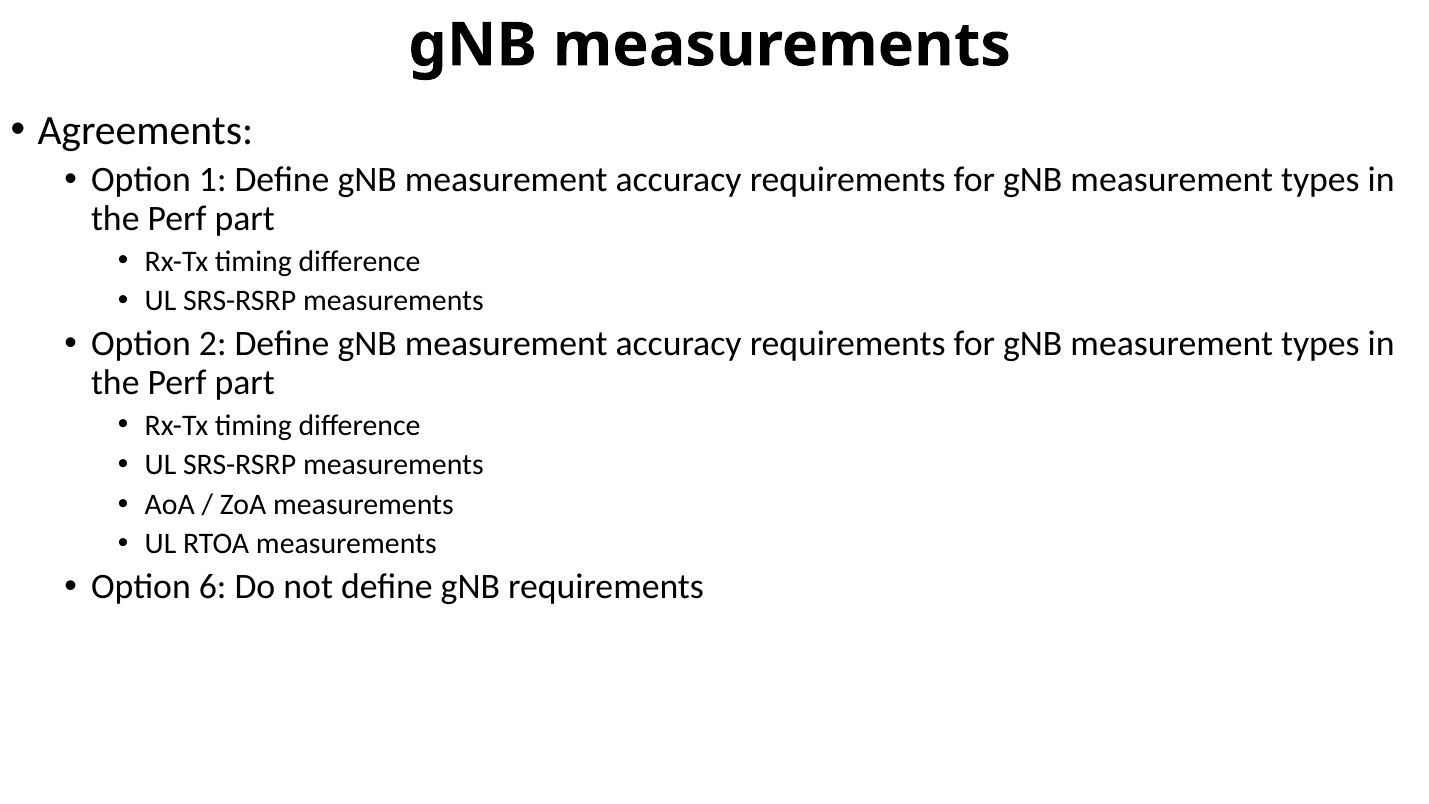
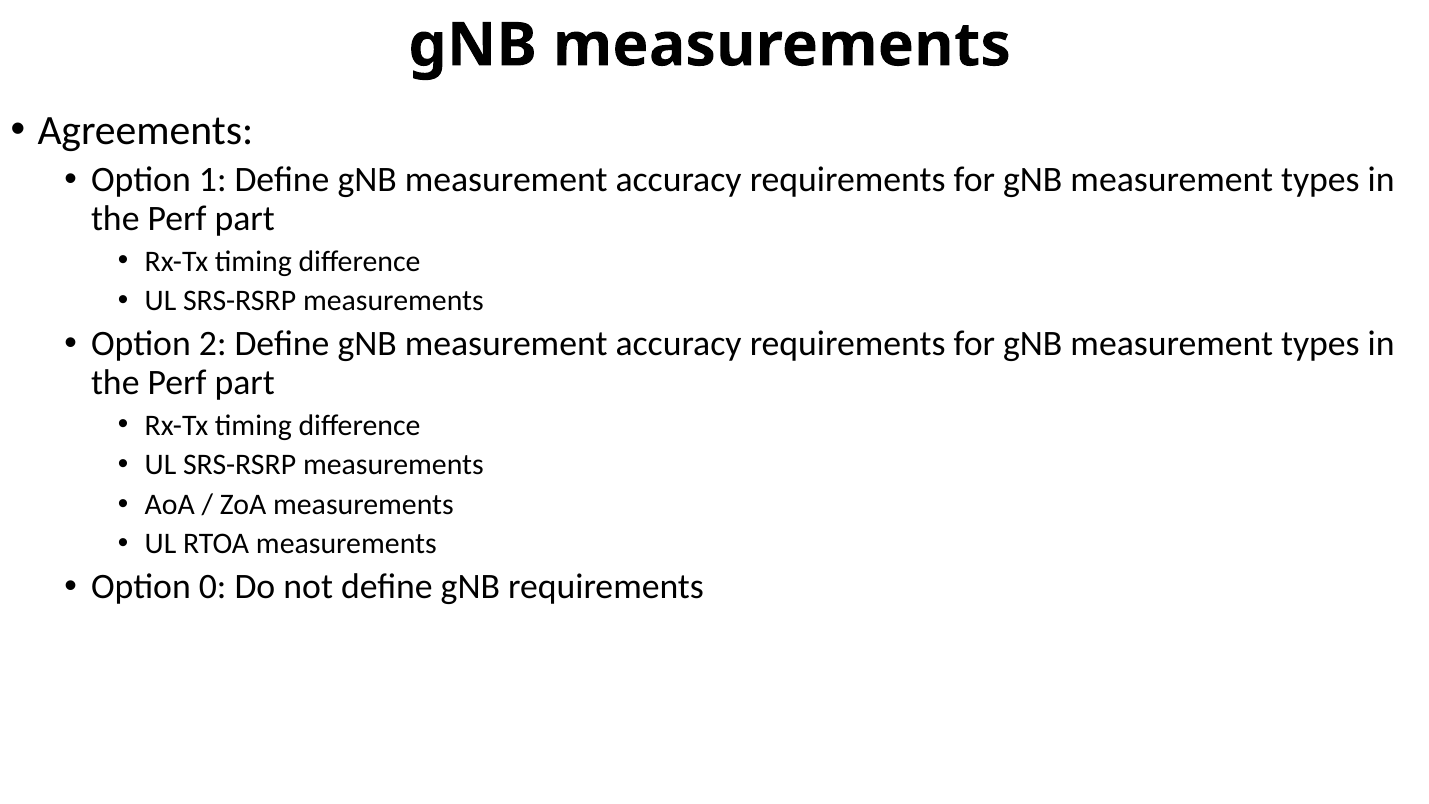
6: 6 -> 0 (213, 587)
